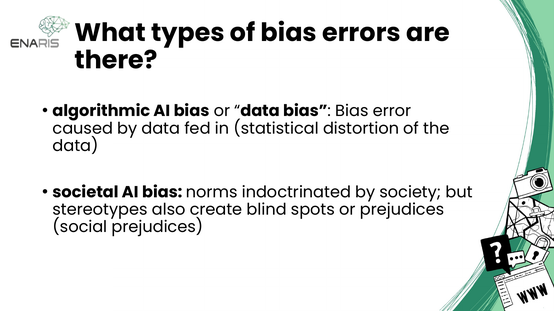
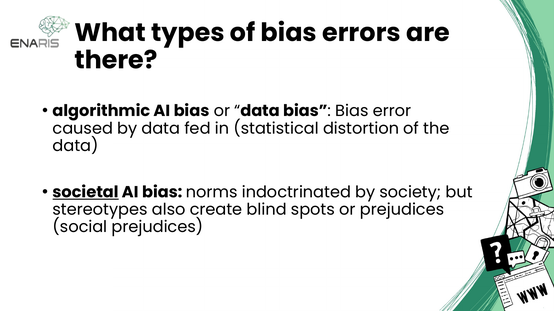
societal underline: none -> present (86, 193)
